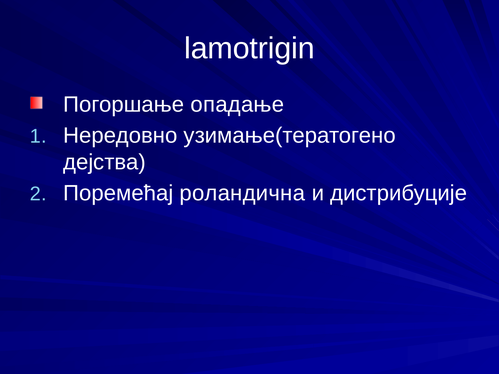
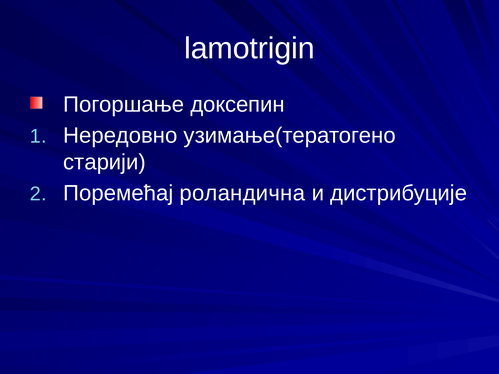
опадање: опадање -> доксепин (238, 105)
дејства: дејства -> старији (105, 162)
